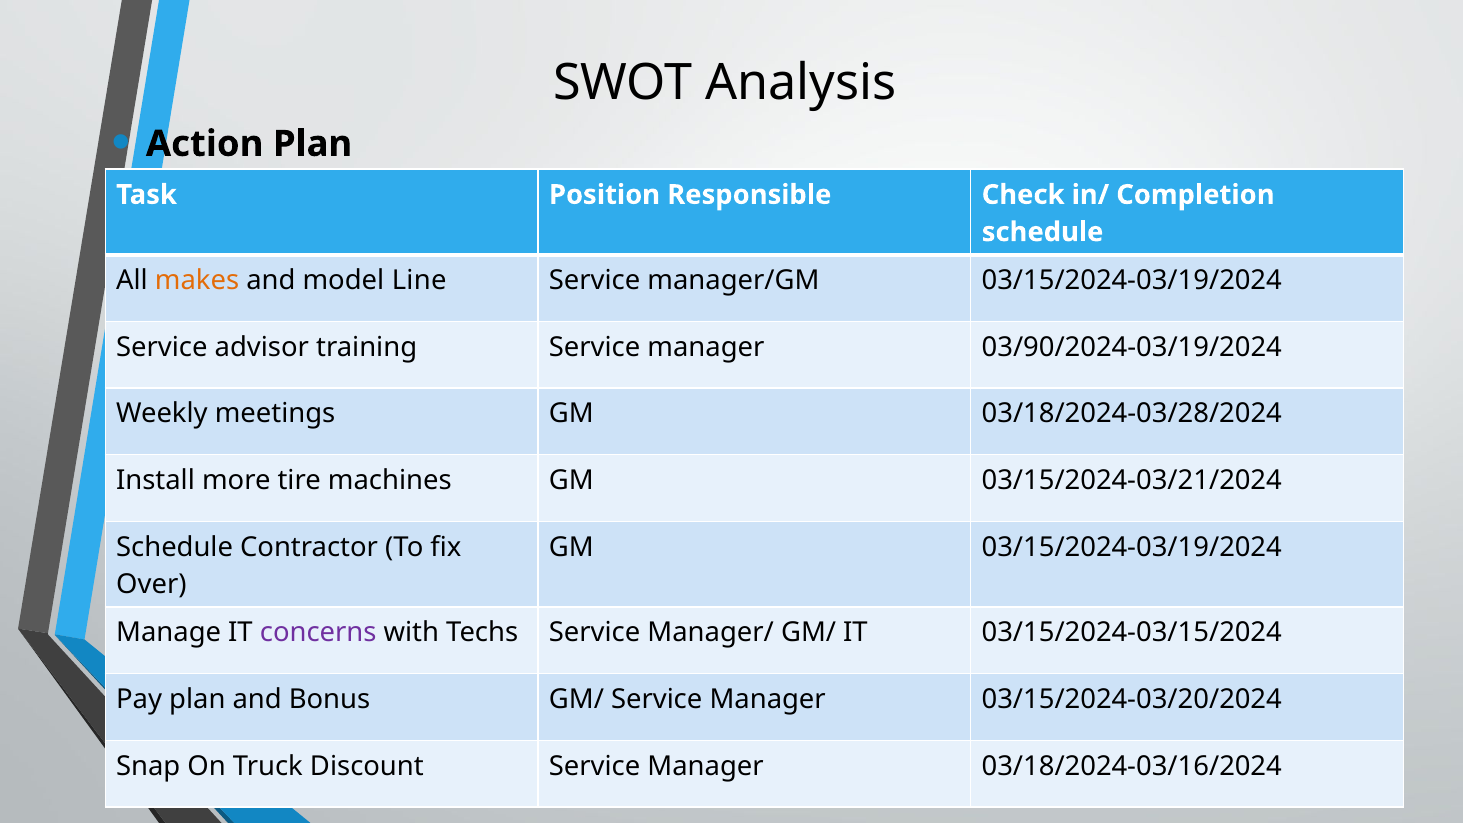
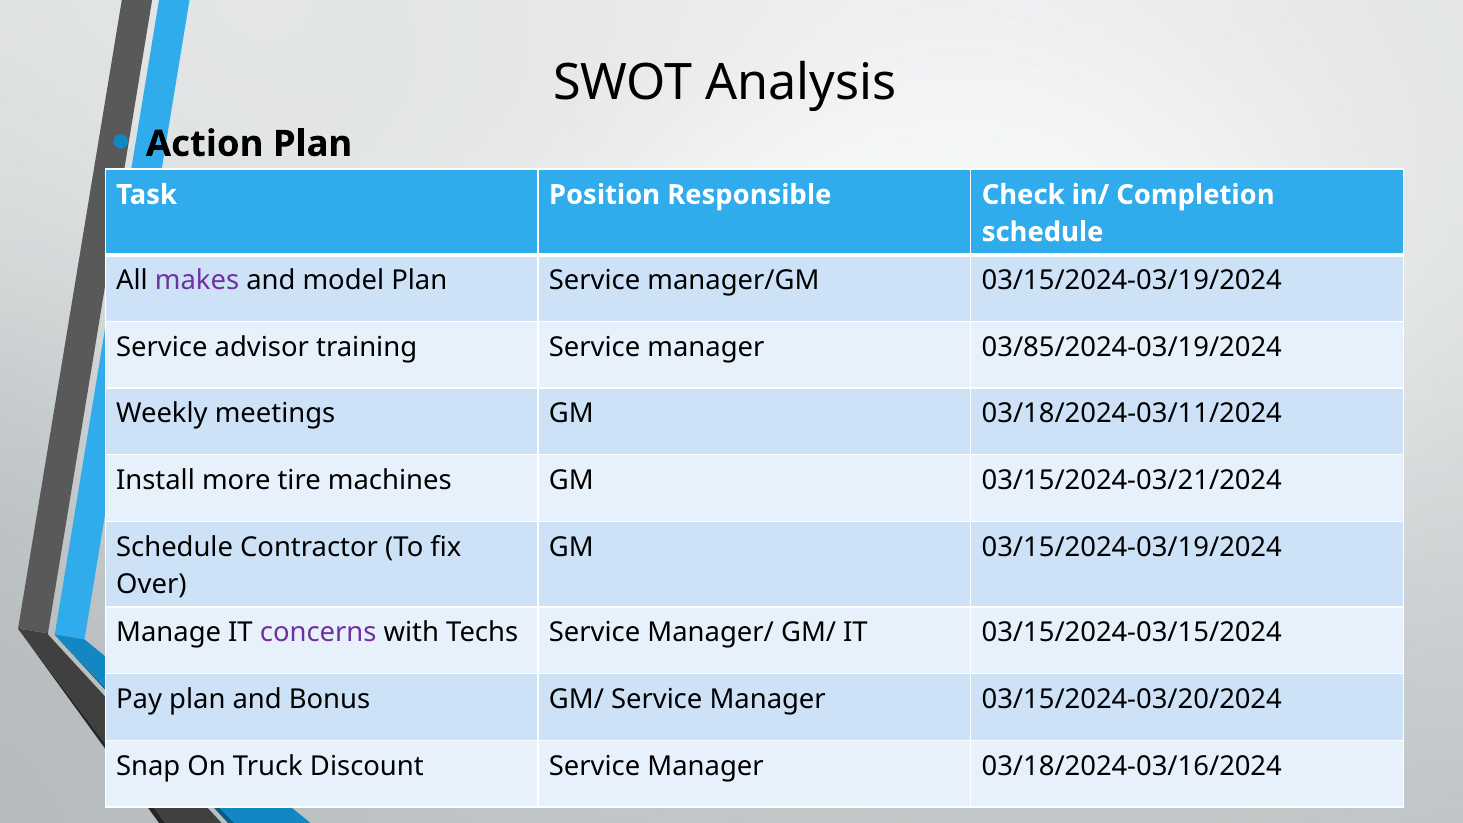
makes colour: orange -> purple (197, 280)
model Line: Line -> Plan (419, 280)
03/90/2024-03/19/2024: 03/90/2024-03/19/2024 -> 03/85/2024-03/19/2024 (1132, 347)
03/18/2024-03/28/2024: 03/18/2024-03/28/2024 -> 03/18/2024-03/11/2024 (1132, 414)
